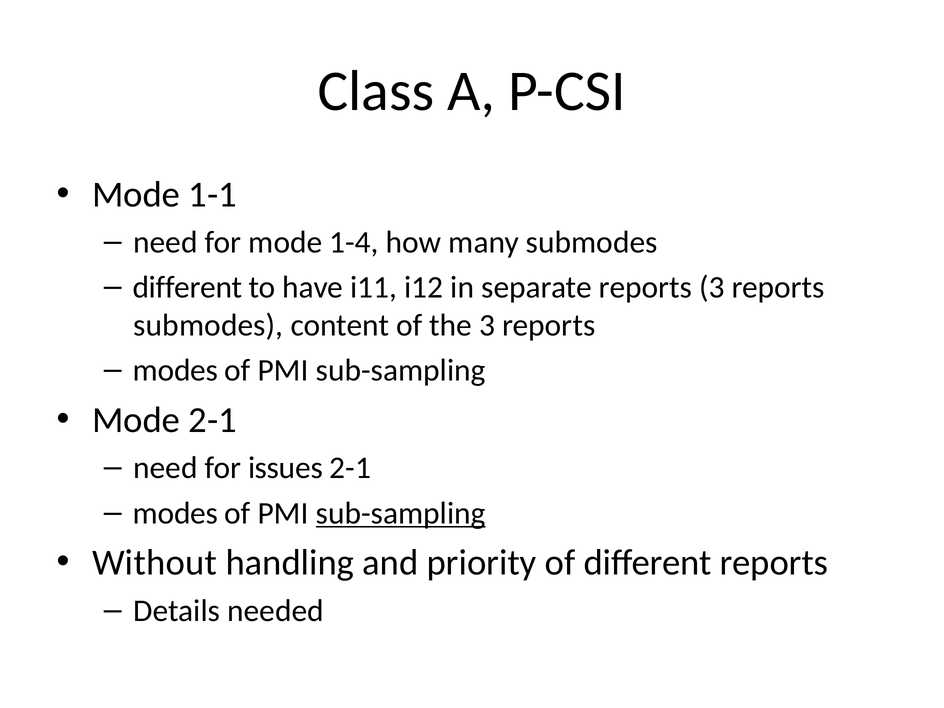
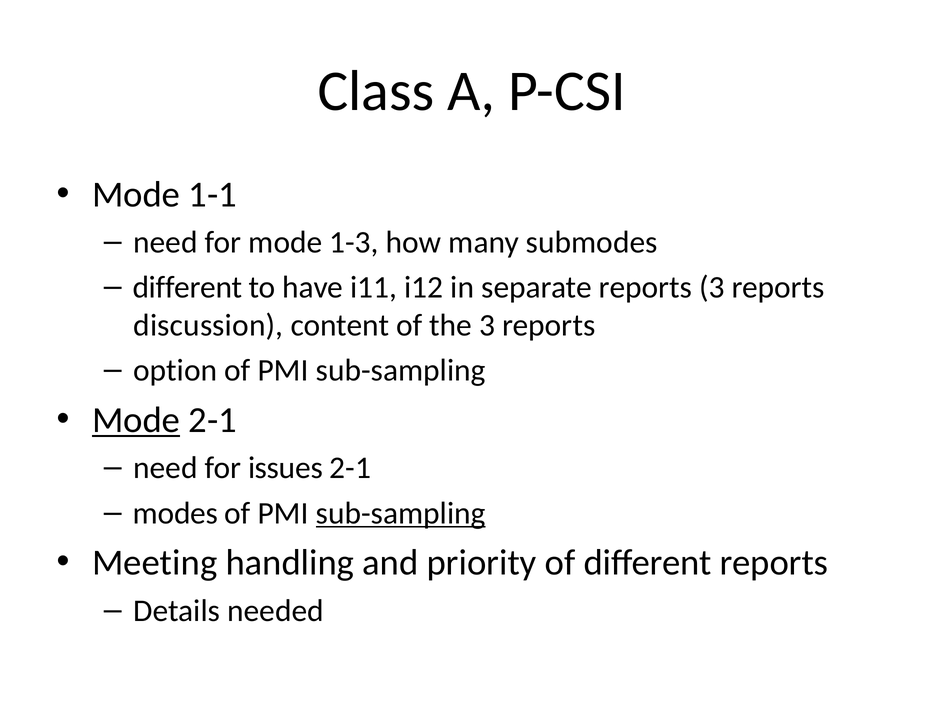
1-4: 1-4 -> 1-3 (354, 242)
submodes: submodes -> discussion (208, 325)
modes: modes -> option (175, 370)
Mode underline: none -> present (136, 420)
Without: Without -> Meeting (155, 563)
